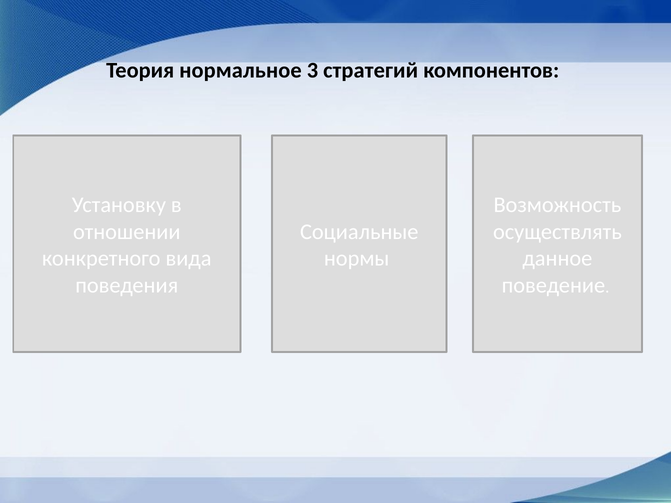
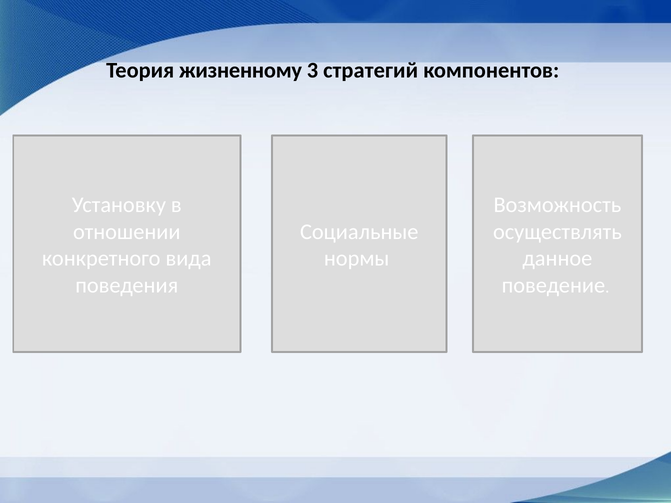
нормальное: нормальное -> жизненному (241, 70)
